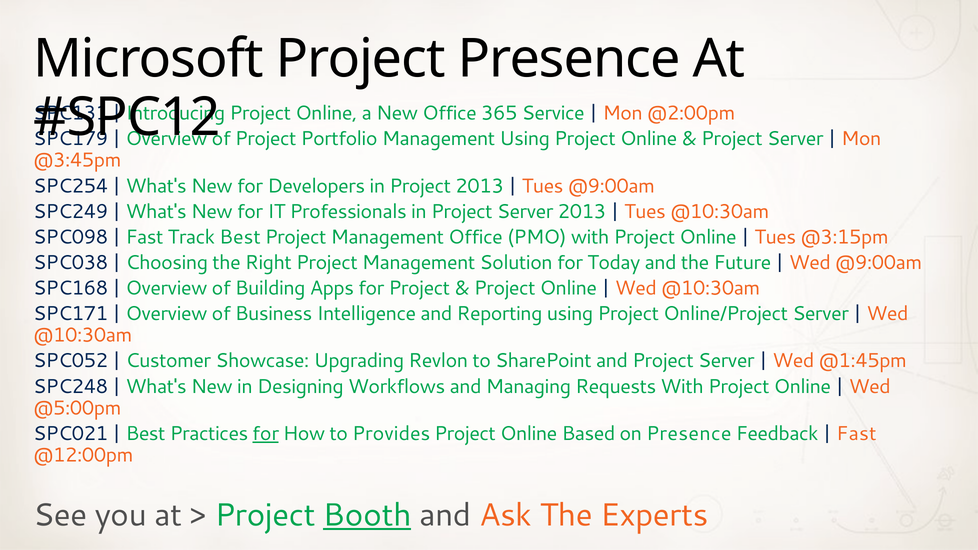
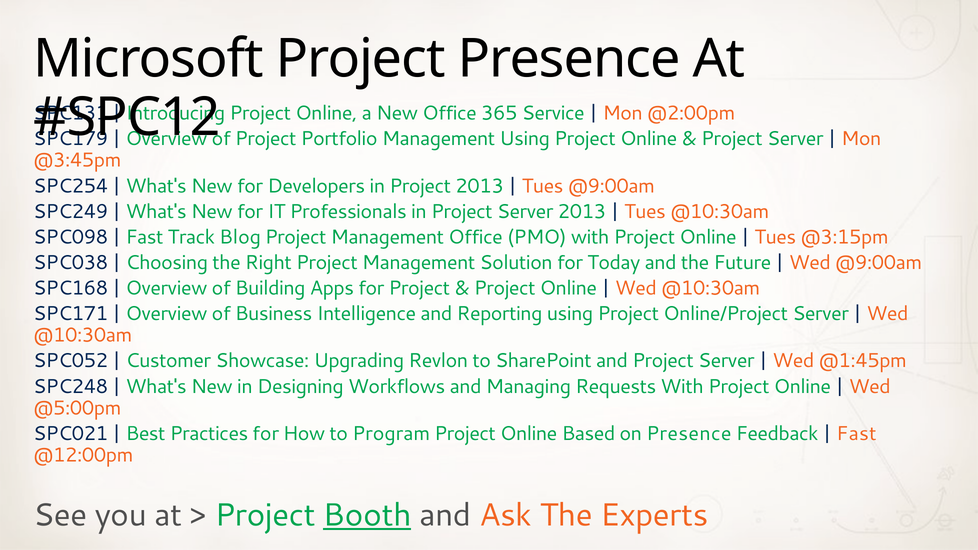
Track Best: Best -> Blog (240, 237)
for underline: present -> none (266, 434)
Provides: Provides -> Program (391, 434)
